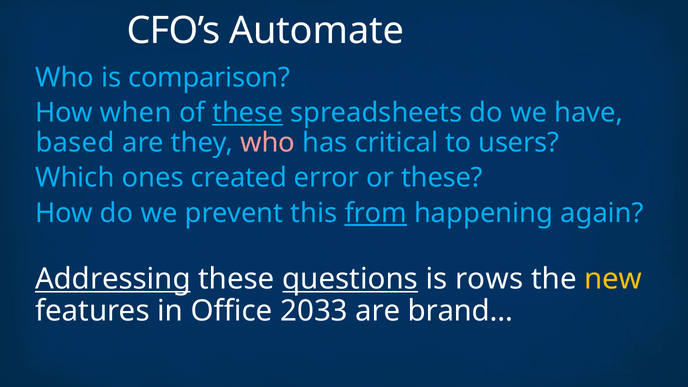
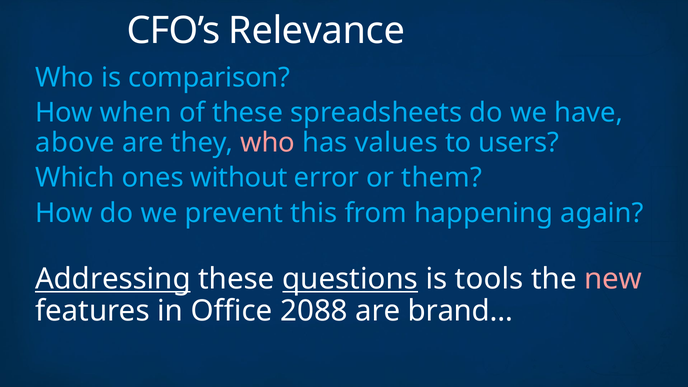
Automate: Automate -> Relevance (317, 31)
these underline: present -> none (248, 113)
based: based -> above (75, 143)
critical: critical -> values (396, 143)
created: created -> without (239, 178)
or these: these -> them (442, 178)
from underline: present -> none (376, 213)
rows: rows -> tools (489, 279)
new colour: yellow -> pink (613, 279)
2033: 2033 -> 2088 (314, 311)
